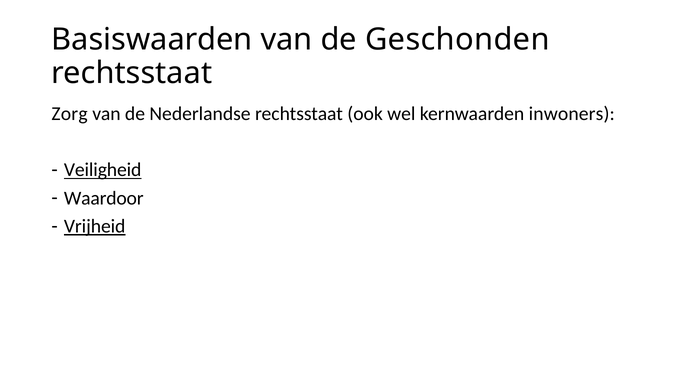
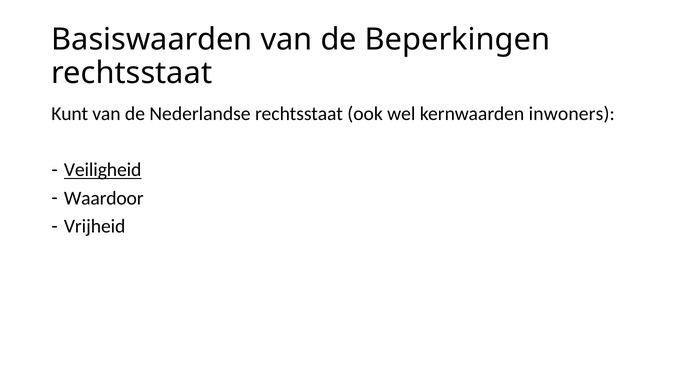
Geschonden: Geschonden -> Beperkingen (458, 40)
Zorg: Zorg -> Kunt (70, 114)
Vrijheid underline: present -> none (95, 227)
